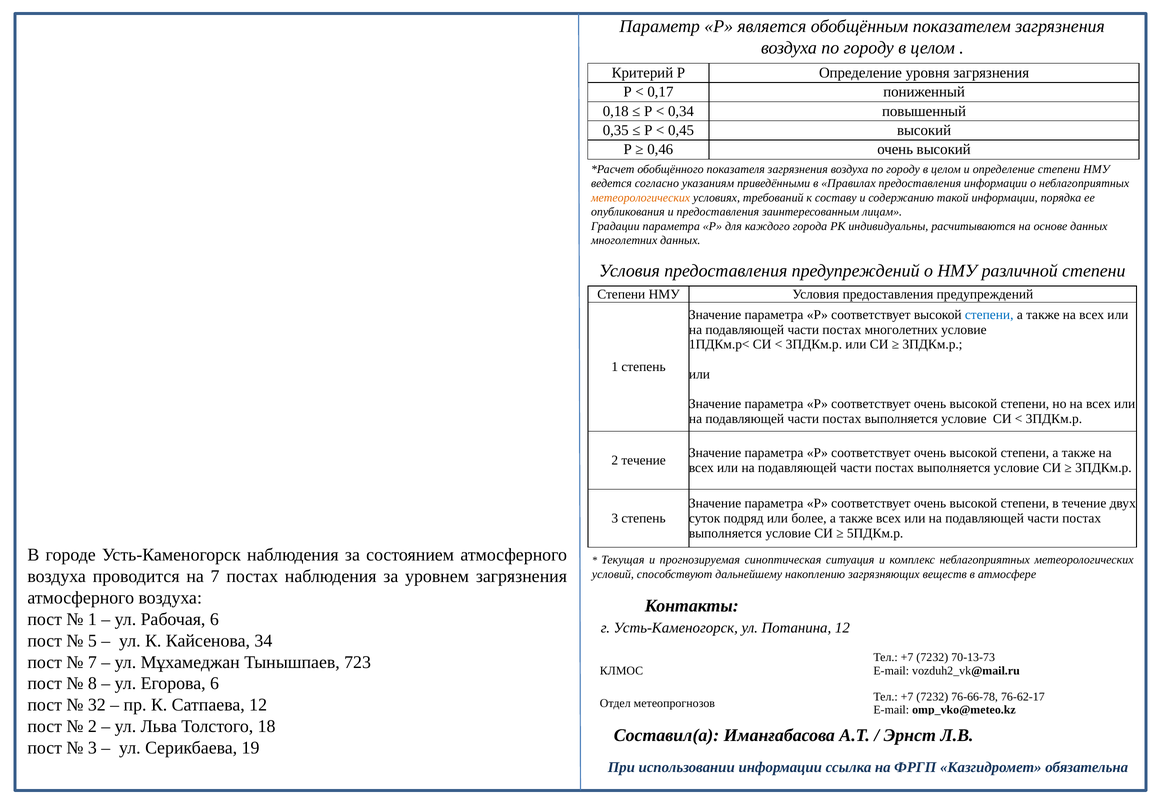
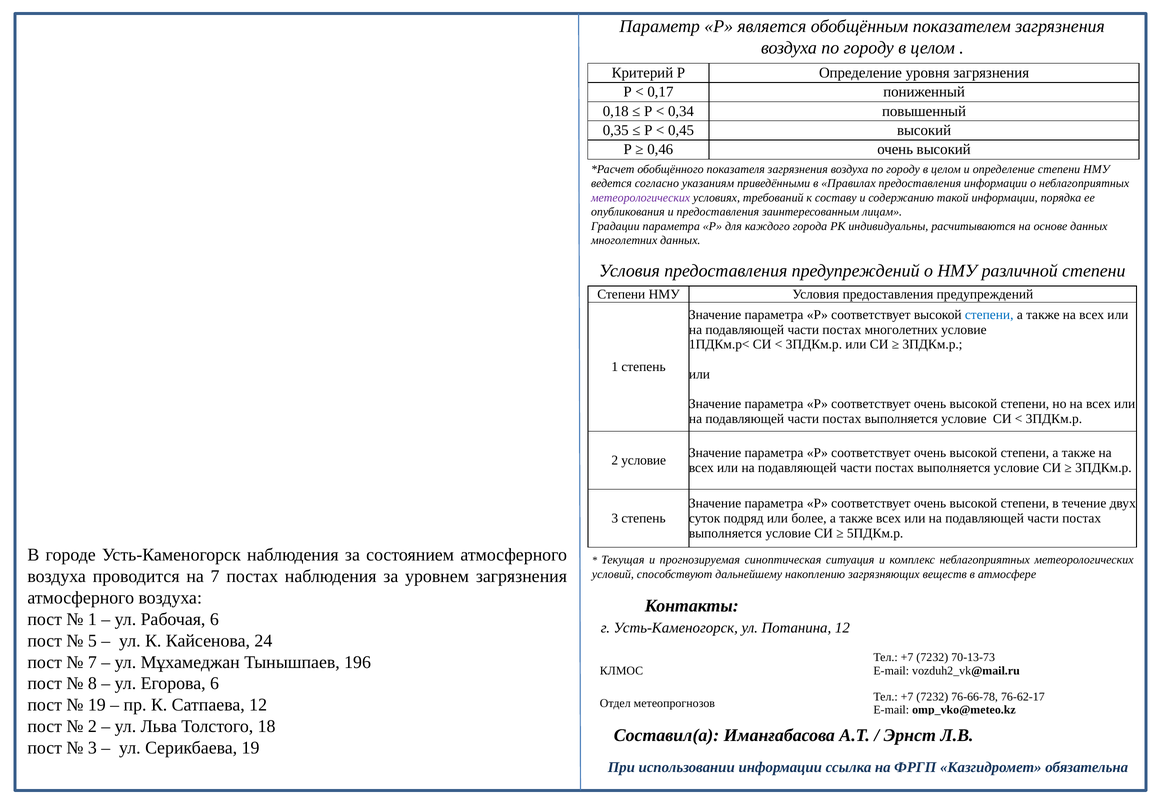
метеорологических colour: orange -> purple (641, 198)
2 течение: течение -> условие (644, 460)
34: 34 -> 24 (263, 641)
723: 723 -> 196 (358, 662)
32: 32 -> 19 (97, 705)
